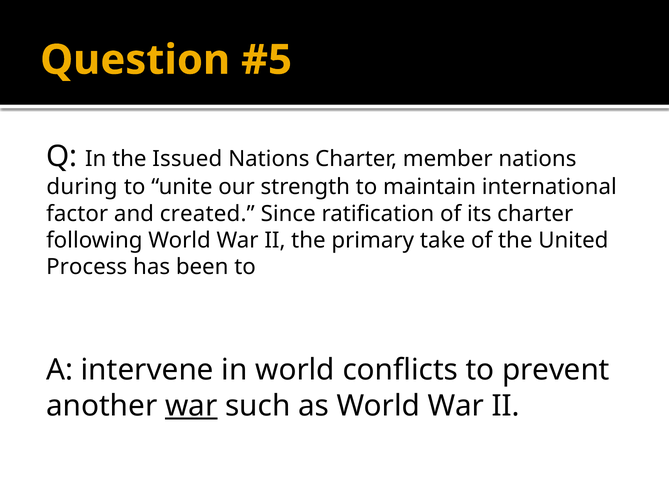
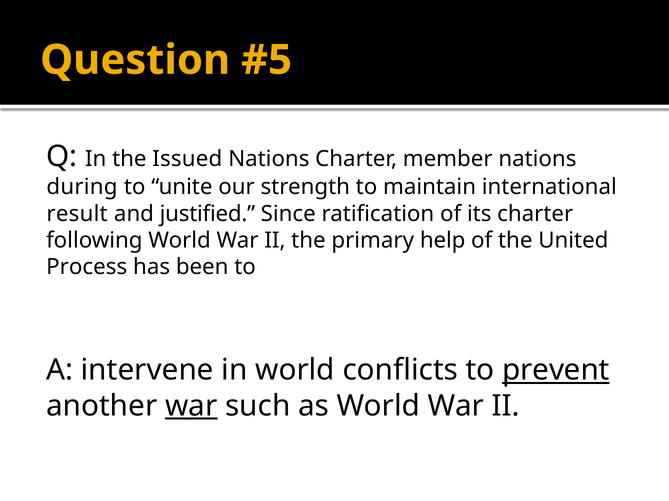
factor: factor -> result (77, 214)
created: created -> justified (207, 214)
take: take -> help (443, 241)
prevent underline: none -> present (556, 371)
